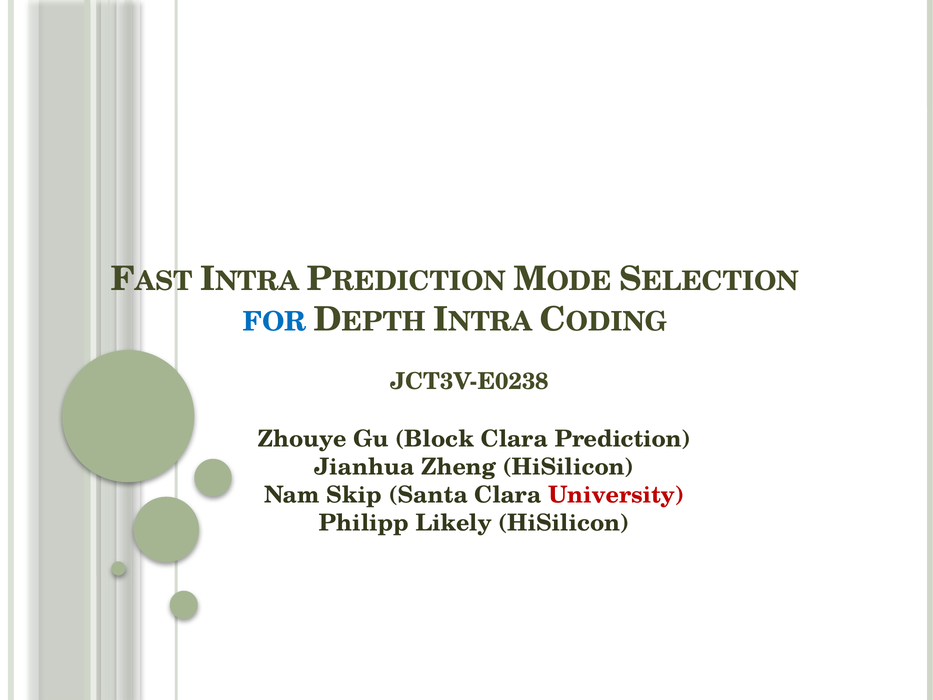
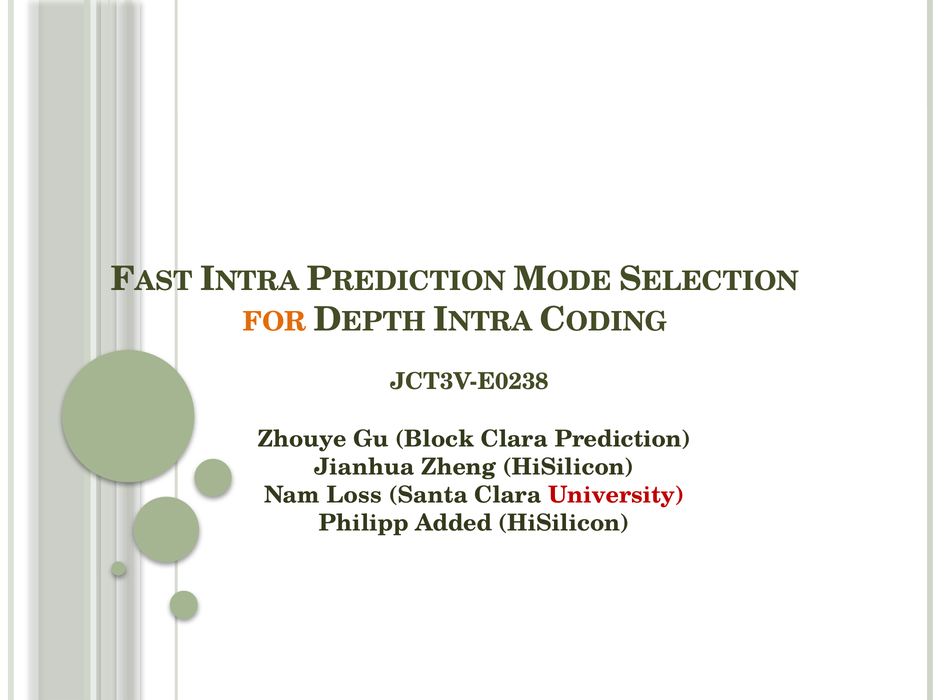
FOR colour: blue -> orange (274, 322)
Skip: Skip -> Loss (354, 495)
Likely: Likely -> Added (454, 523)
